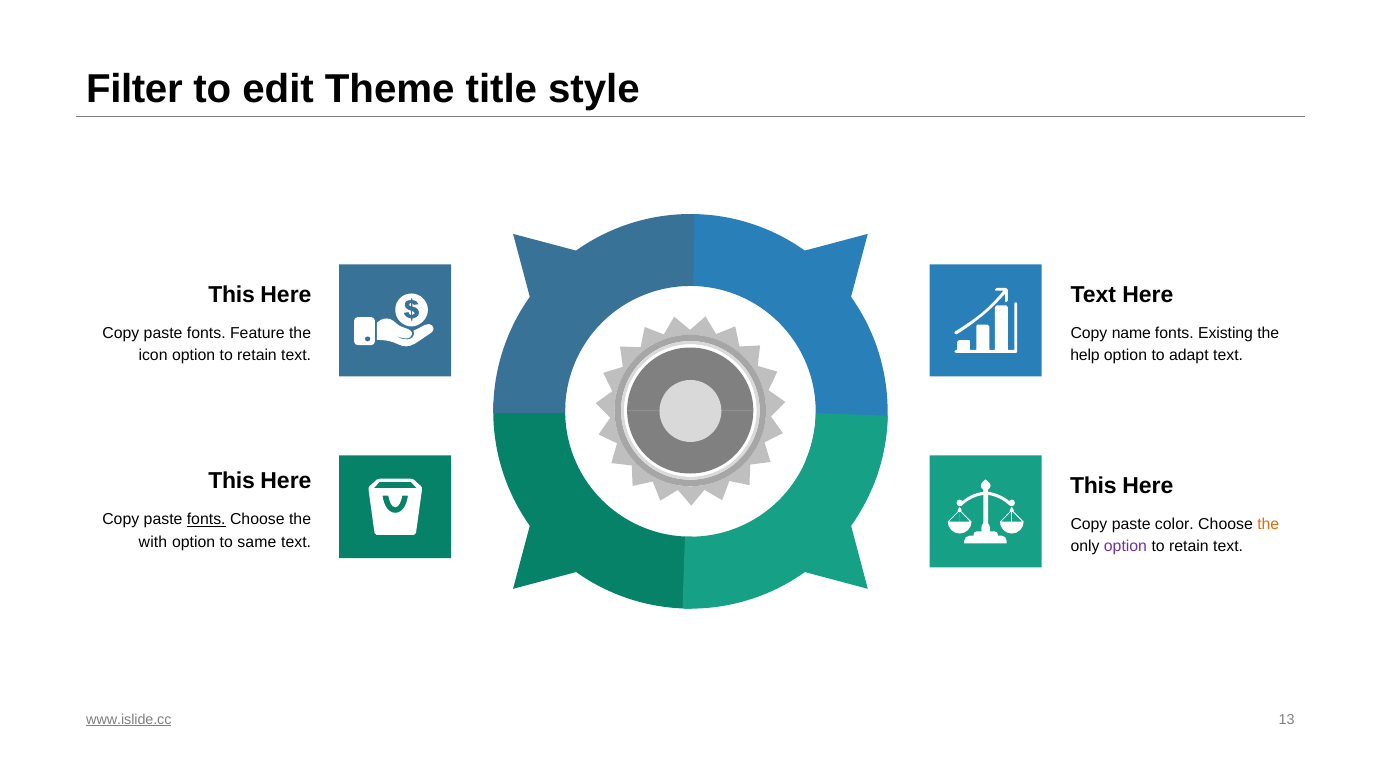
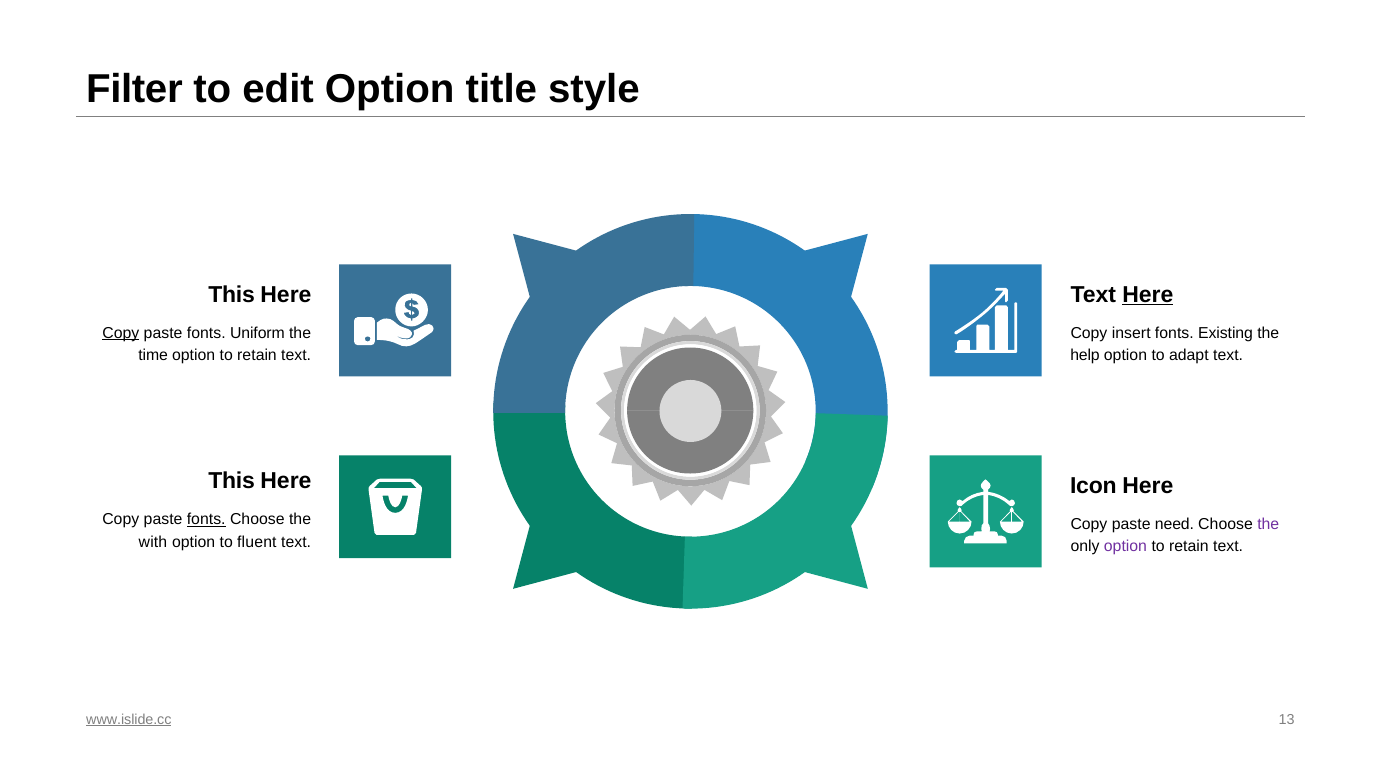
edit Theme: Theme -> Option (390, 89)
Here underline: none -> present (1148, 295)
Copy underline: none -> present (121, 333)
Feature: Feature -> Uniform (257, 333)
name: name -> insert (1131, 333)
icon: icon -> time (153, 356)
This: This -> Icon (1093, 486)
color: color -> need (1174, 524)
the colour: orange -> purple (1268, 524)
same: same -> fluent (257, 542)
